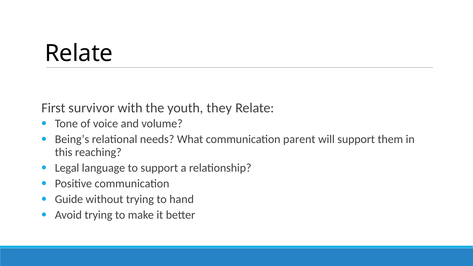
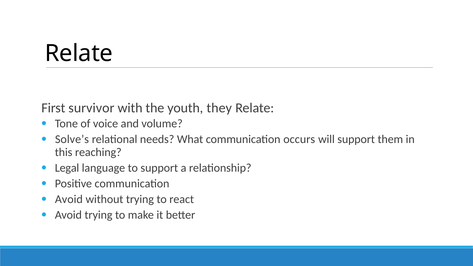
Being’s: Being’s -> Solve’s (72, 139)
parent: parent -> occurs (299, 139)
Guide: Guide -> Avoid (69, 199)
hand: hand -> react (182, 199)
